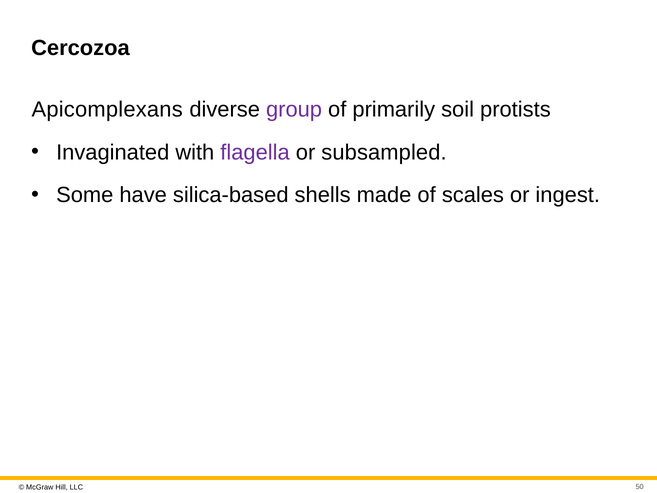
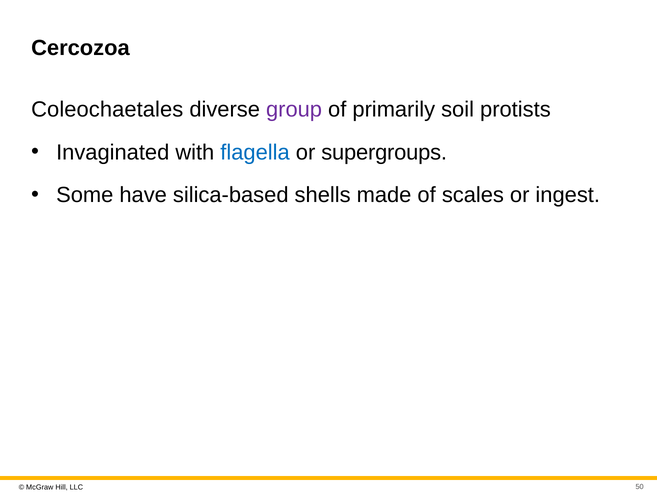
Apicomplexans: Apicomplexans -> Coleochaetales (107, 110)
flagella colour: purple -> blue (255, 152)
subsampled: subsampled -> supergroups (384, 152)
